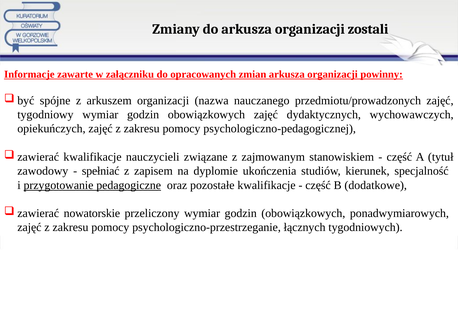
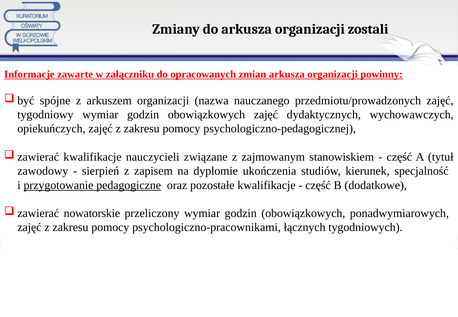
spełniać: spełniać -> sierpień (101, 171)
psychologiczno-przestrzeganie: psychologiczno-przestrzeganie -> psychologiczno-pracownikami (207, 227)
